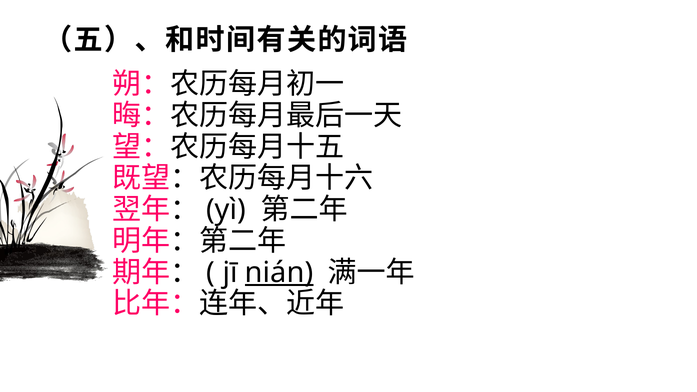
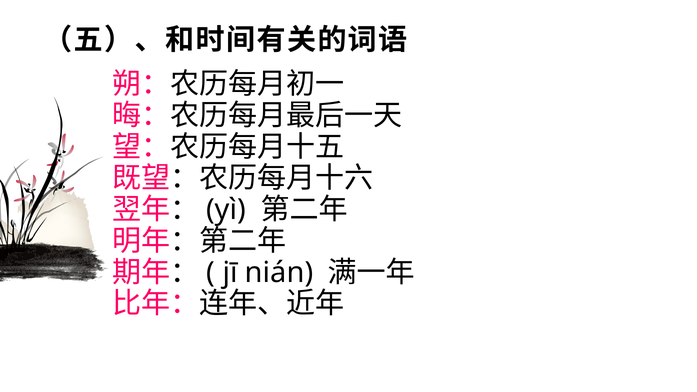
nián underline: present -> none (279, 272)
